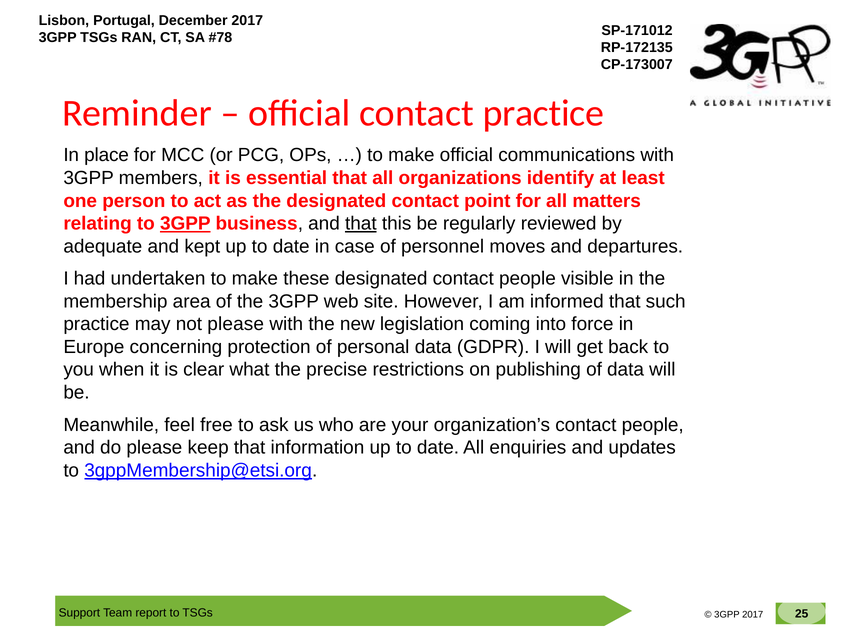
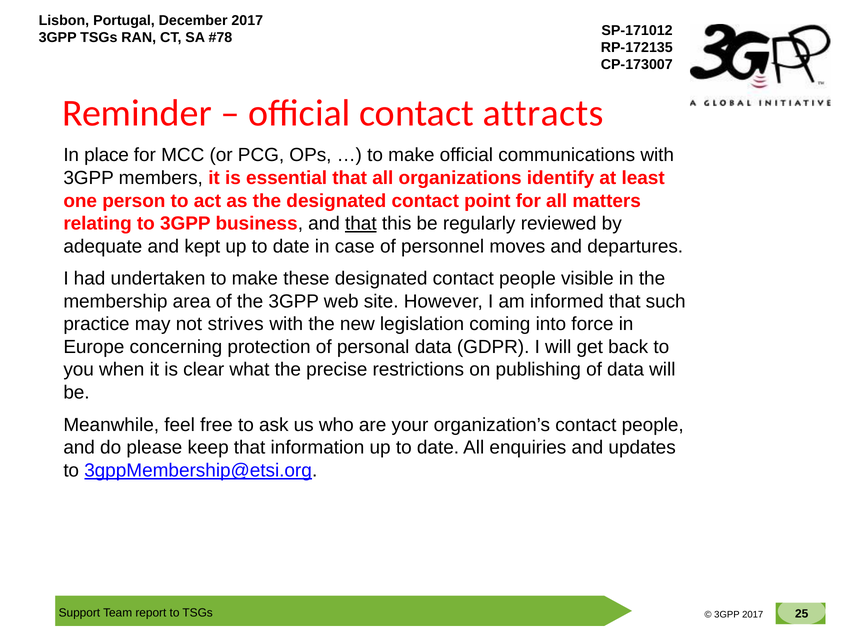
contact practice: practice -> attracts (543, 113)
3GPP underline: present -> none (185, 224)
not please: please -> strives (236, 324)
